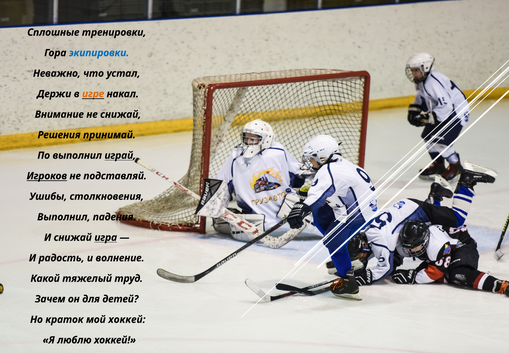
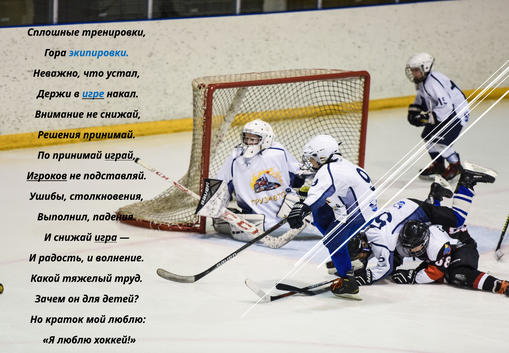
игре colour: orange -> blue (93, 94)
По выполнил: выполнил -> принимай (77, 155)
мой хоккей: хоккей -> люблю (127, 319)
